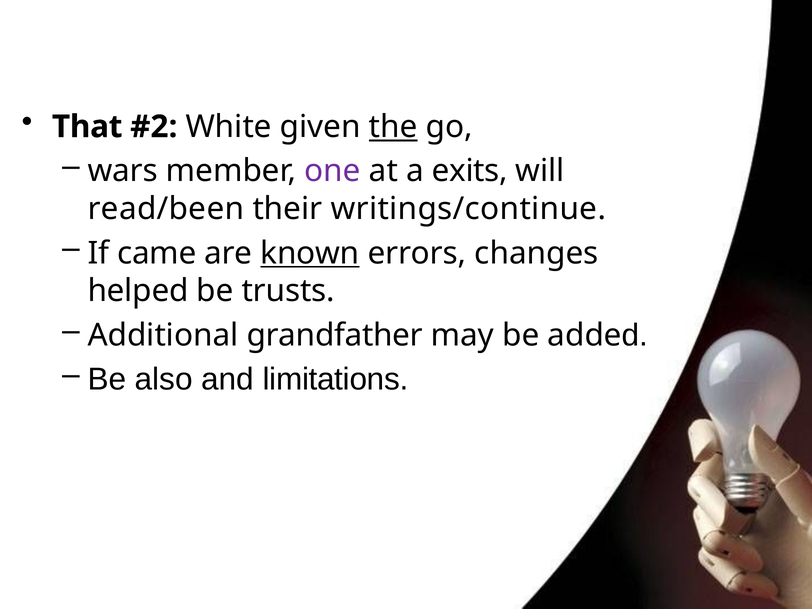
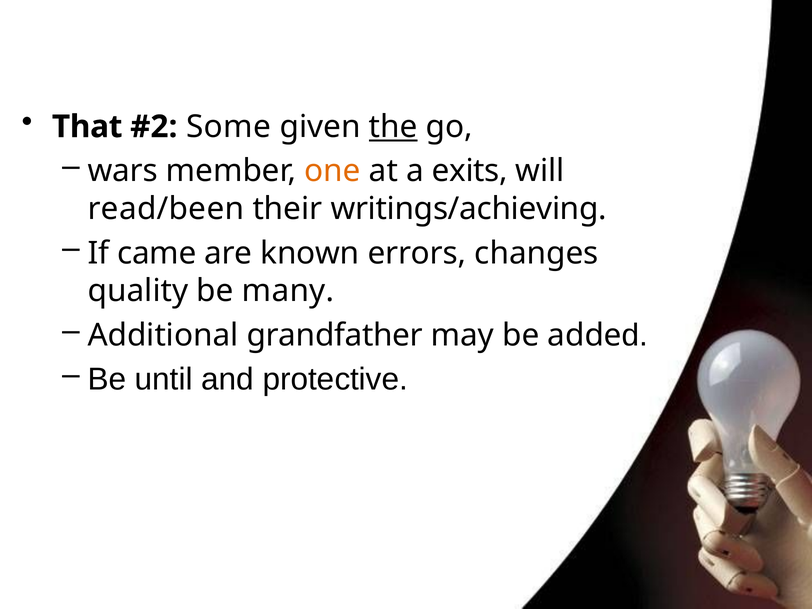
White: White -> Some (228, 127)
one colour: purple -> orange (333, 171)
writings/continue: writings/continue -> writings/achieving (469, 209)
known underline: present -> none (310, 253)
helped: helped -> quality (138, 291)
trusts: trusts -> many (288, 291)
also: also -> until (164, 380)
limitations: limitations -> protective (335, 380)
